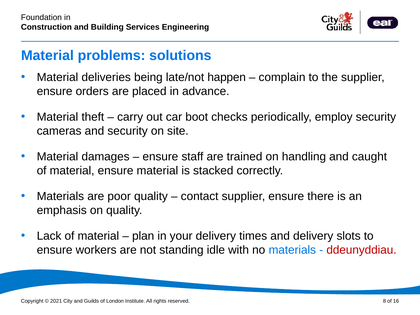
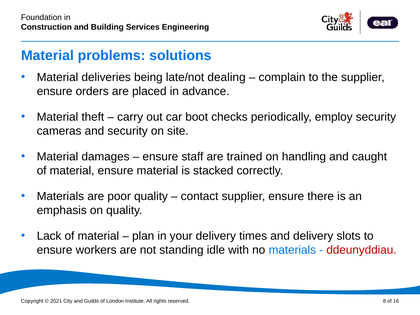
happen: happen -> dealing (227, 77)
